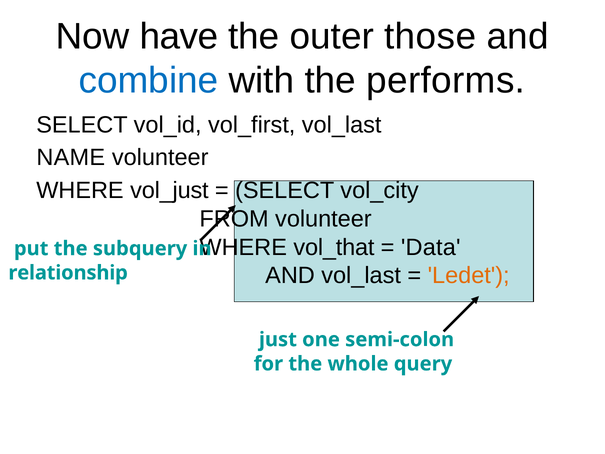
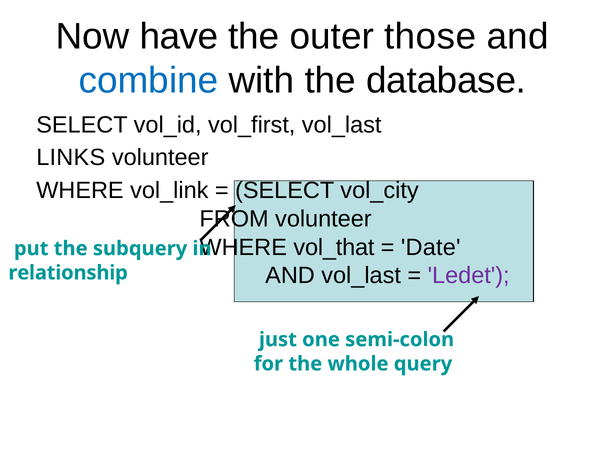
performs: performs -> database (446, 81)
NAME: NAME -> LINKS (71, 158)
vol_just: vol_just -> vol_link (169, 191)
Data: Data -> Date (431, 247)
Ledet colour: orange -> purple (469, 275)
